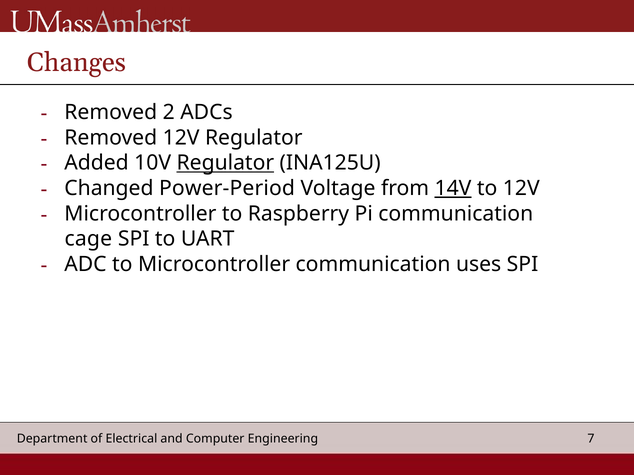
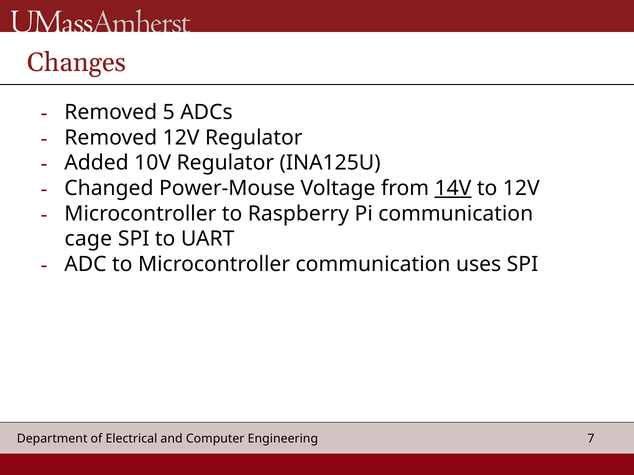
2: 2 -> 5 (169, 112)
Regulator underline: present -> none (225, 163)
Power-Period: Power-Period -> Power-Mouse (227, 188)
